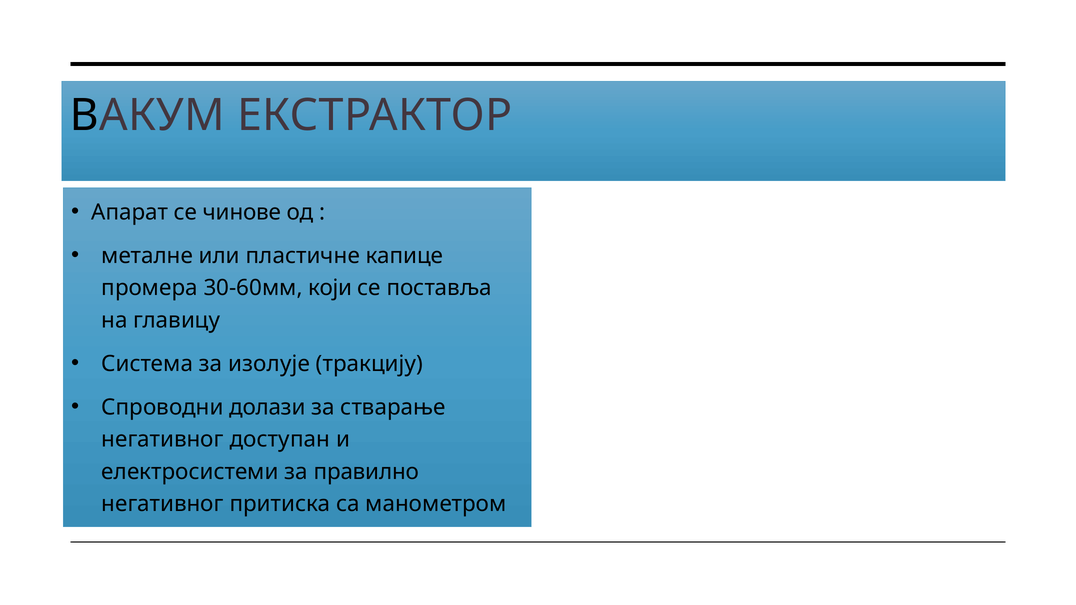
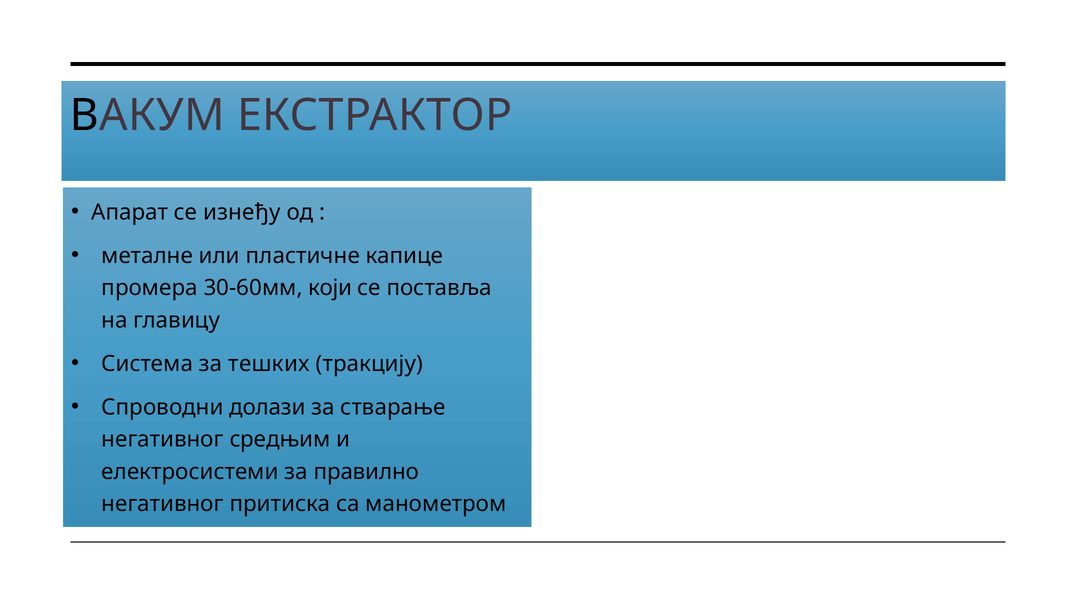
чинове: чинове -> изнеђу (242, 212)
изолује: изолује -> тешких (269, 364)
доступан: доступан -> средњим (280, 440)
